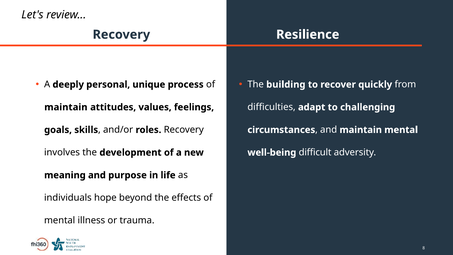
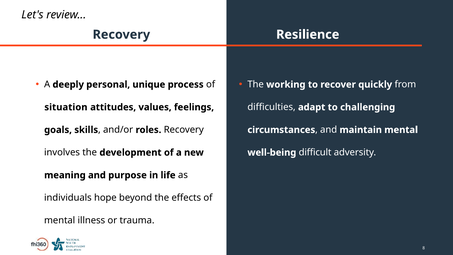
building: building -> working (286, 84)
maintain: maintain -> situation (66, 107)
